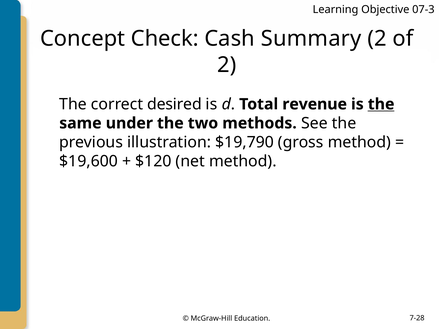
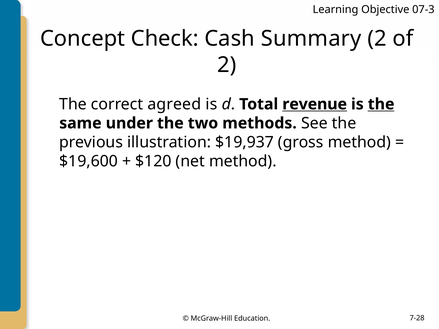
desired: desired -> agreed (174, 104)
revenue underline: none -> present (315, 104)
$19,790: $19,790 -> $19,937 (245, 142)
